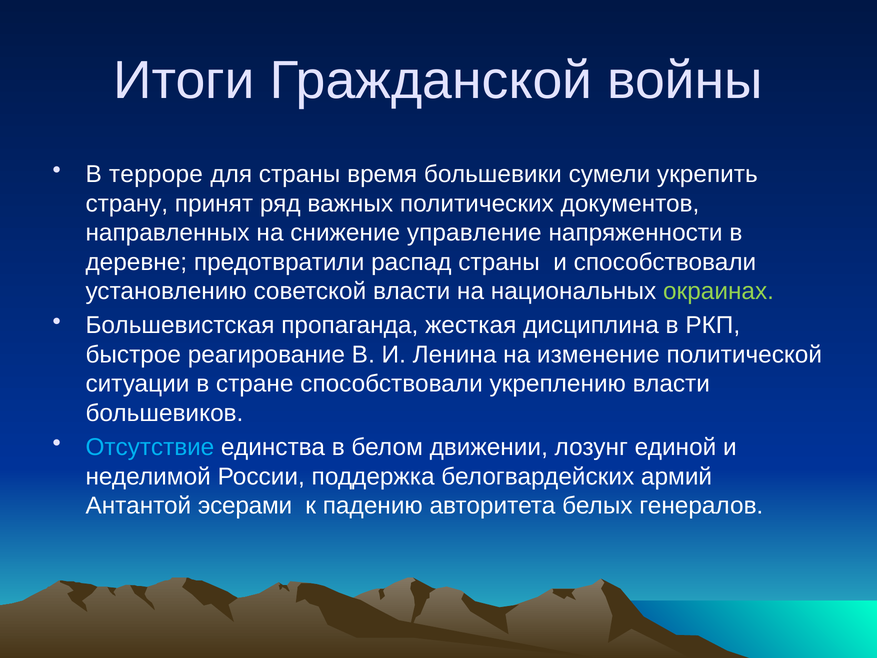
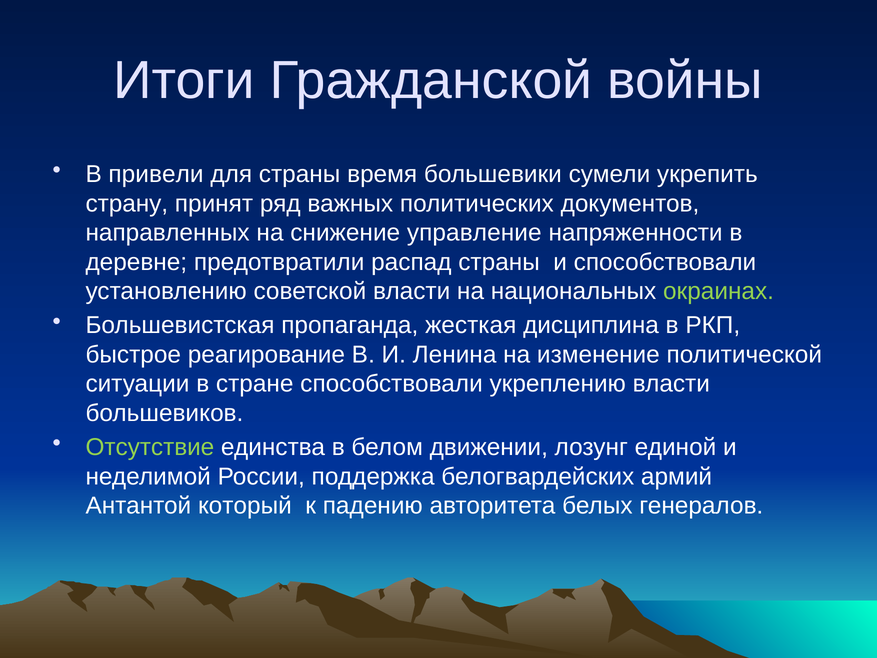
терроре: терроре -> привели (156, 174)
Отсутствие colour: light blue -> light green (150, 447)
эсерами: эсерами -> который (245, 506)
